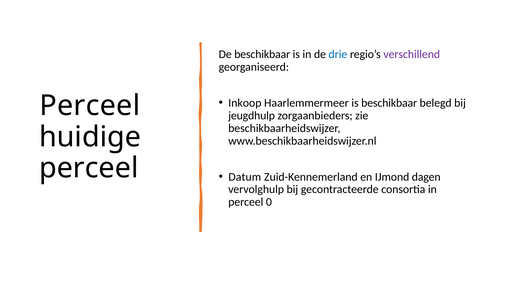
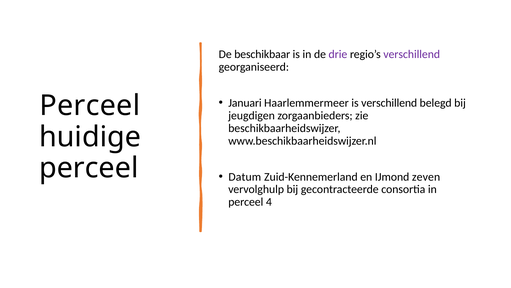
drie colour: blue -> purple (338, 54)
Inkoop: Inkoop -> Januari (245, 103)
is beschikbaar: beschikbaar -> verschillend (389, 103)
jeugdhulp: jeugdhulp -> jeugdigen (252, 115)
dagen: dagen -> zeven (426, 176)
0: 0 -> 4 (269, 202)
